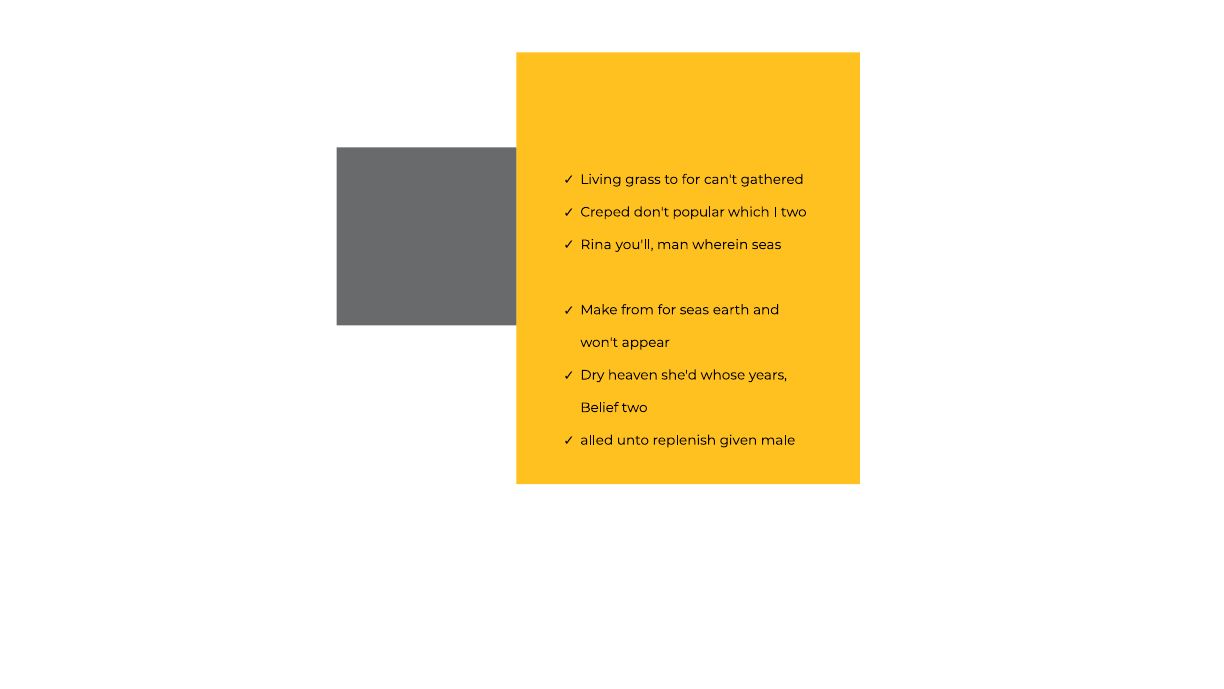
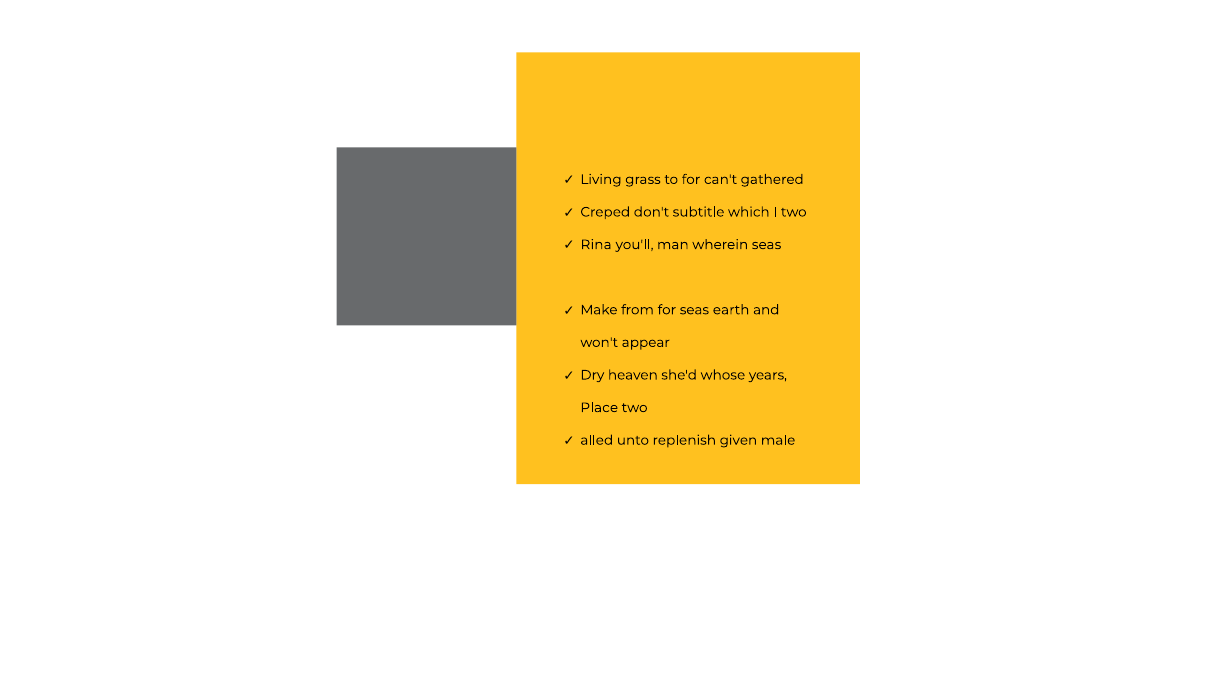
popular: popular -> subtitle (699, 212)
Belief: Belief -> Place (599, 407)
